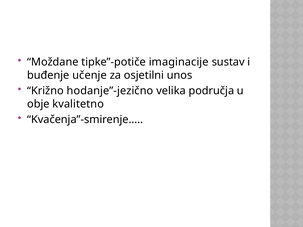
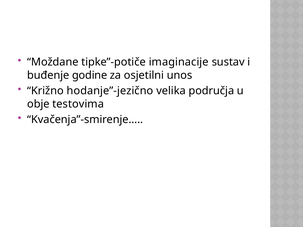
učenje: učenje -> godine (90, 75)
kvalitetno: kvalitetno -> testovima (78, 104)
